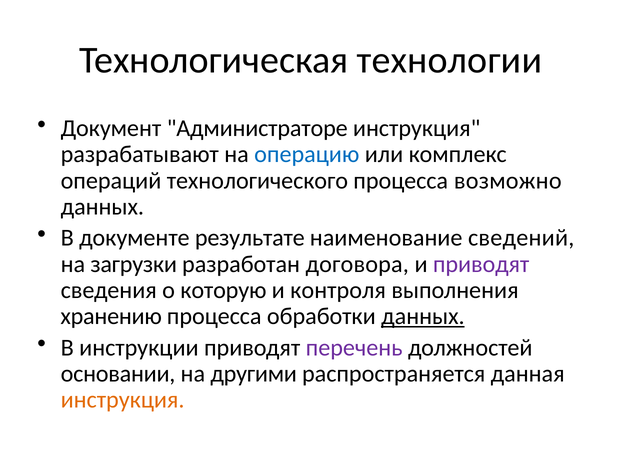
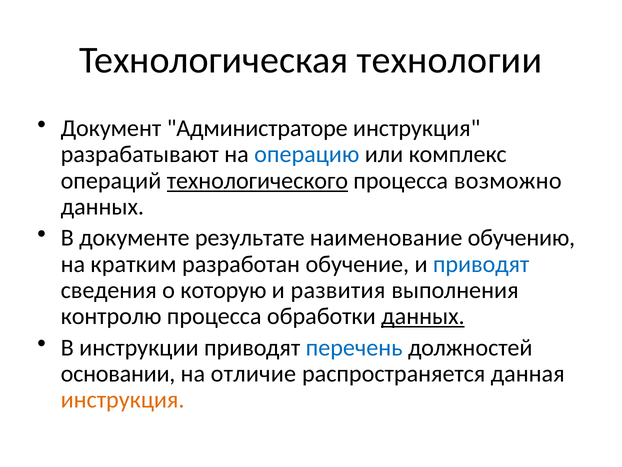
технологического underline: none -> present (257, 180)
сведений: сведений -> обучению (521, 238)
загрузки: загрузки -> кратким (134, 264)
договора: договора -> обучение (357, 264)
приводят colour: purple -> blue (481, 264)
контроля: контроля -> развития (338, 290)
хранению: хранению -> контролю (111, 316)
перечень colour: purple -> blue (354, 347)
другими: другими -> отличие (253, 373)
